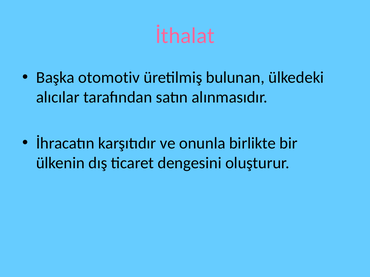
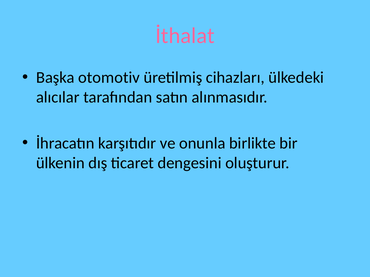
bulunan: bulunan -> cihazları (235, 78)
